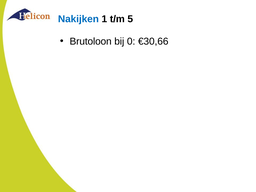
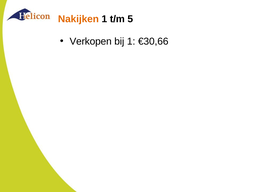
Nakijken colour: blue -> orange (78, 19)
Brutoloon: Brutoloon -> Verkopen (91, 41)
bij 0: 0 -> 1 (131, 41)
